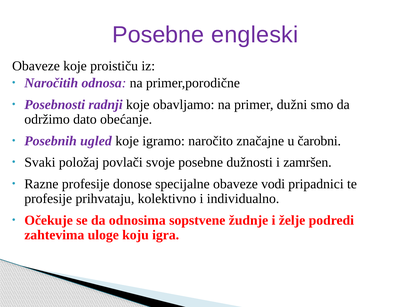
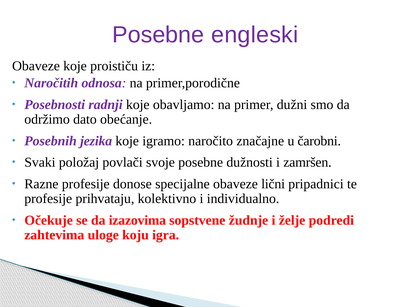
ugled: ugled -> jezika (96, 141)
vodi: vodi -> lični (273, 184)
odnosima: odnosima -> izazovima (137, 221)
